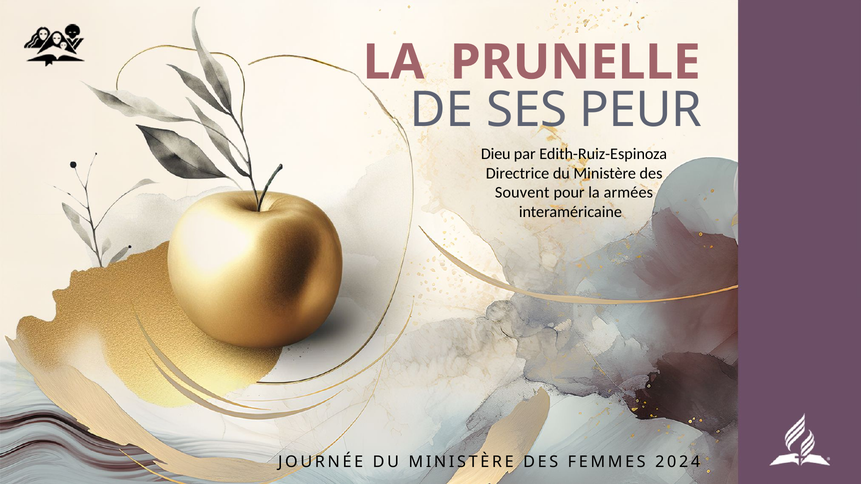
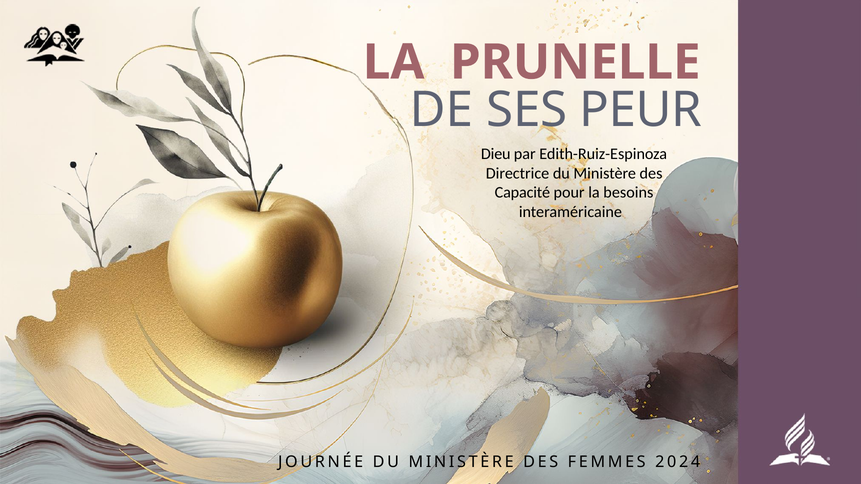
Souvent: Souvent -> Capacité (522, 193)
armées: armées -> besoins (628, 193)
